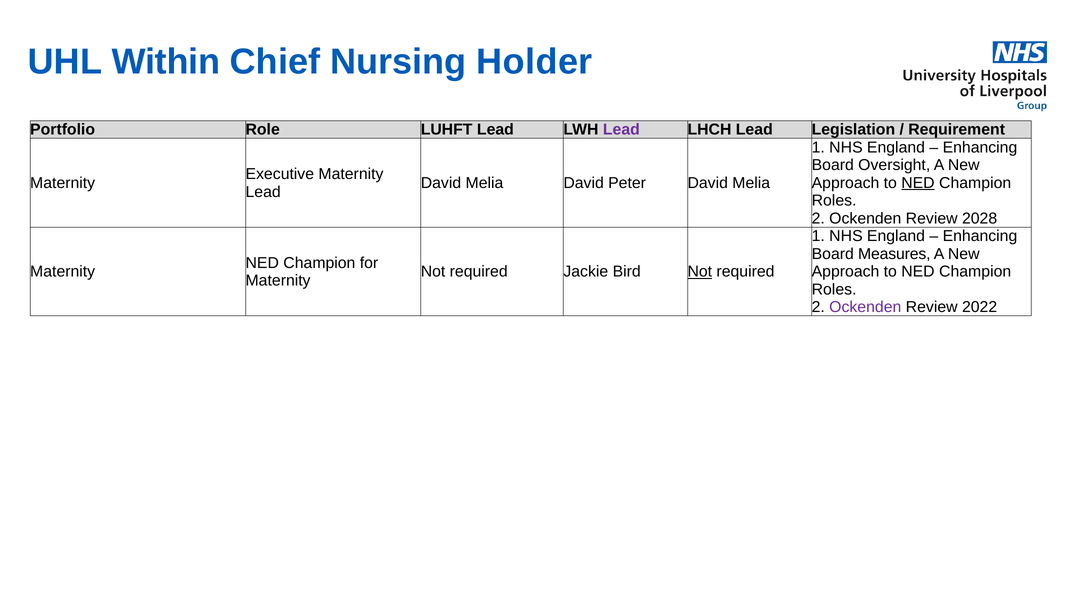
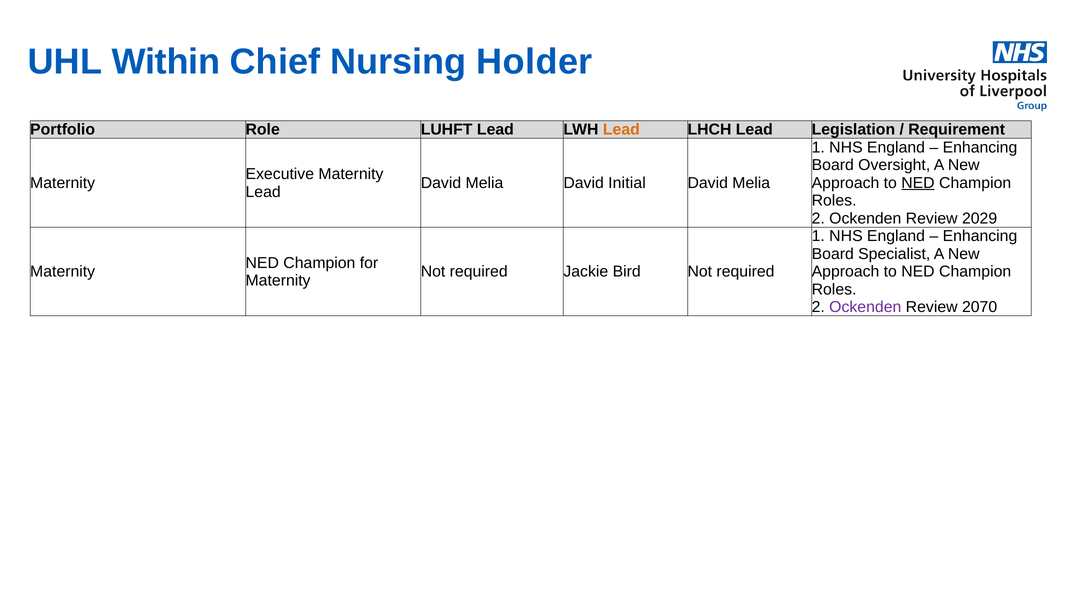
Lead colour: purple -> orange (621, 130)
Peter: Peter -> Initial (627, 183)
2028: 2028 -> 2029 (980, 218)
Measures: Measures -> Specialist (894, 254)
Not underline: present -> none (700, 272)
2022: 2022 -> 2070 (980, 307)
